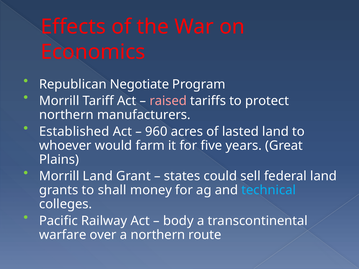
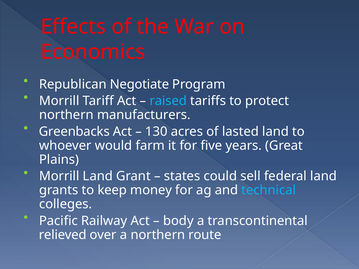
raised colour: pink -> light blue (168, 101)
Established: Established -> Greenbacks (74, 132)
960: 960 -> 130 (156, 132)
shall: shall -> keep (112, 190)
warfare: warfare -> relieved (63, 235)
